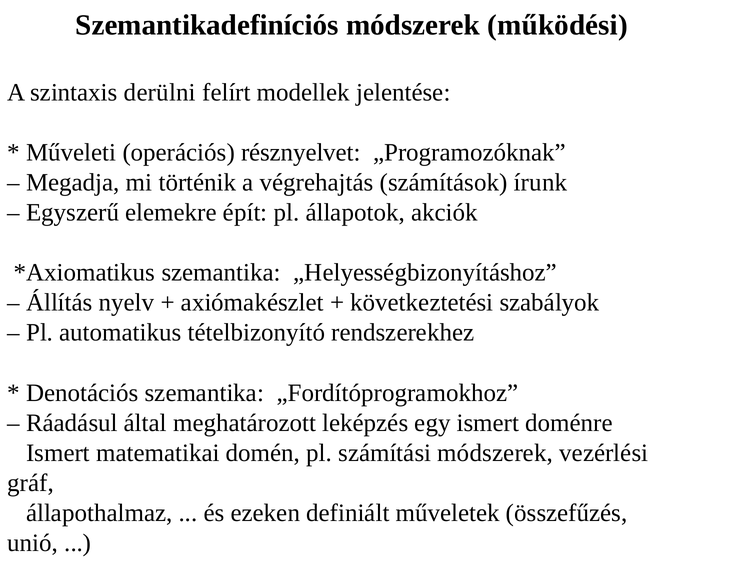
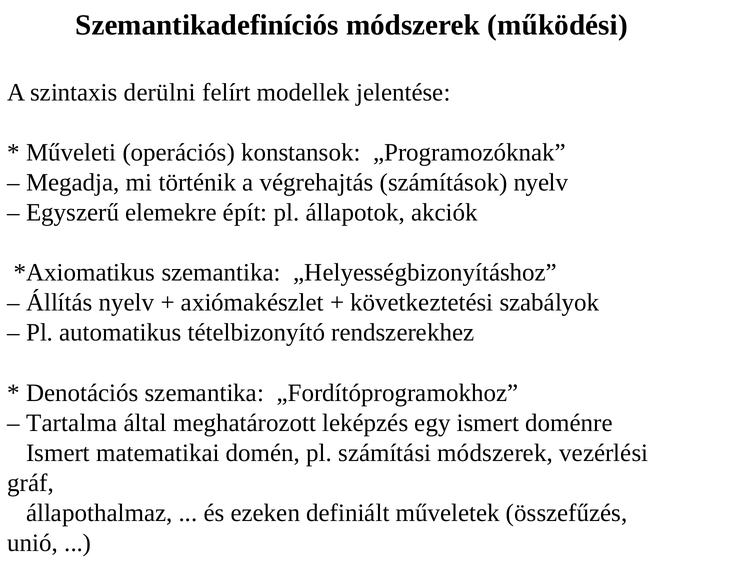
résznyelvet: résznyelvet -> konstansok (301, 152)
számítások írunk: írunk -> nyelv (541, 182)
Ráadásul: Ráadásul -> Tartalma (72, 422)
